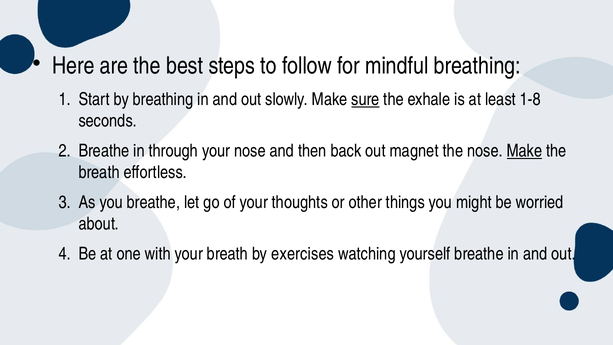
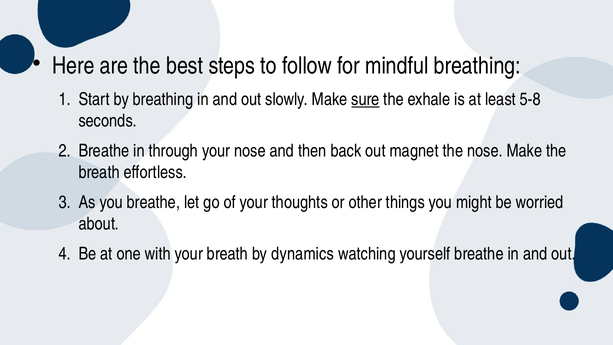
1-8: 1-8 -> 5-8 (530, 99)
Make underline: present -> none (525, 151)
exercises: exercises -> dynamics (303, 254)
